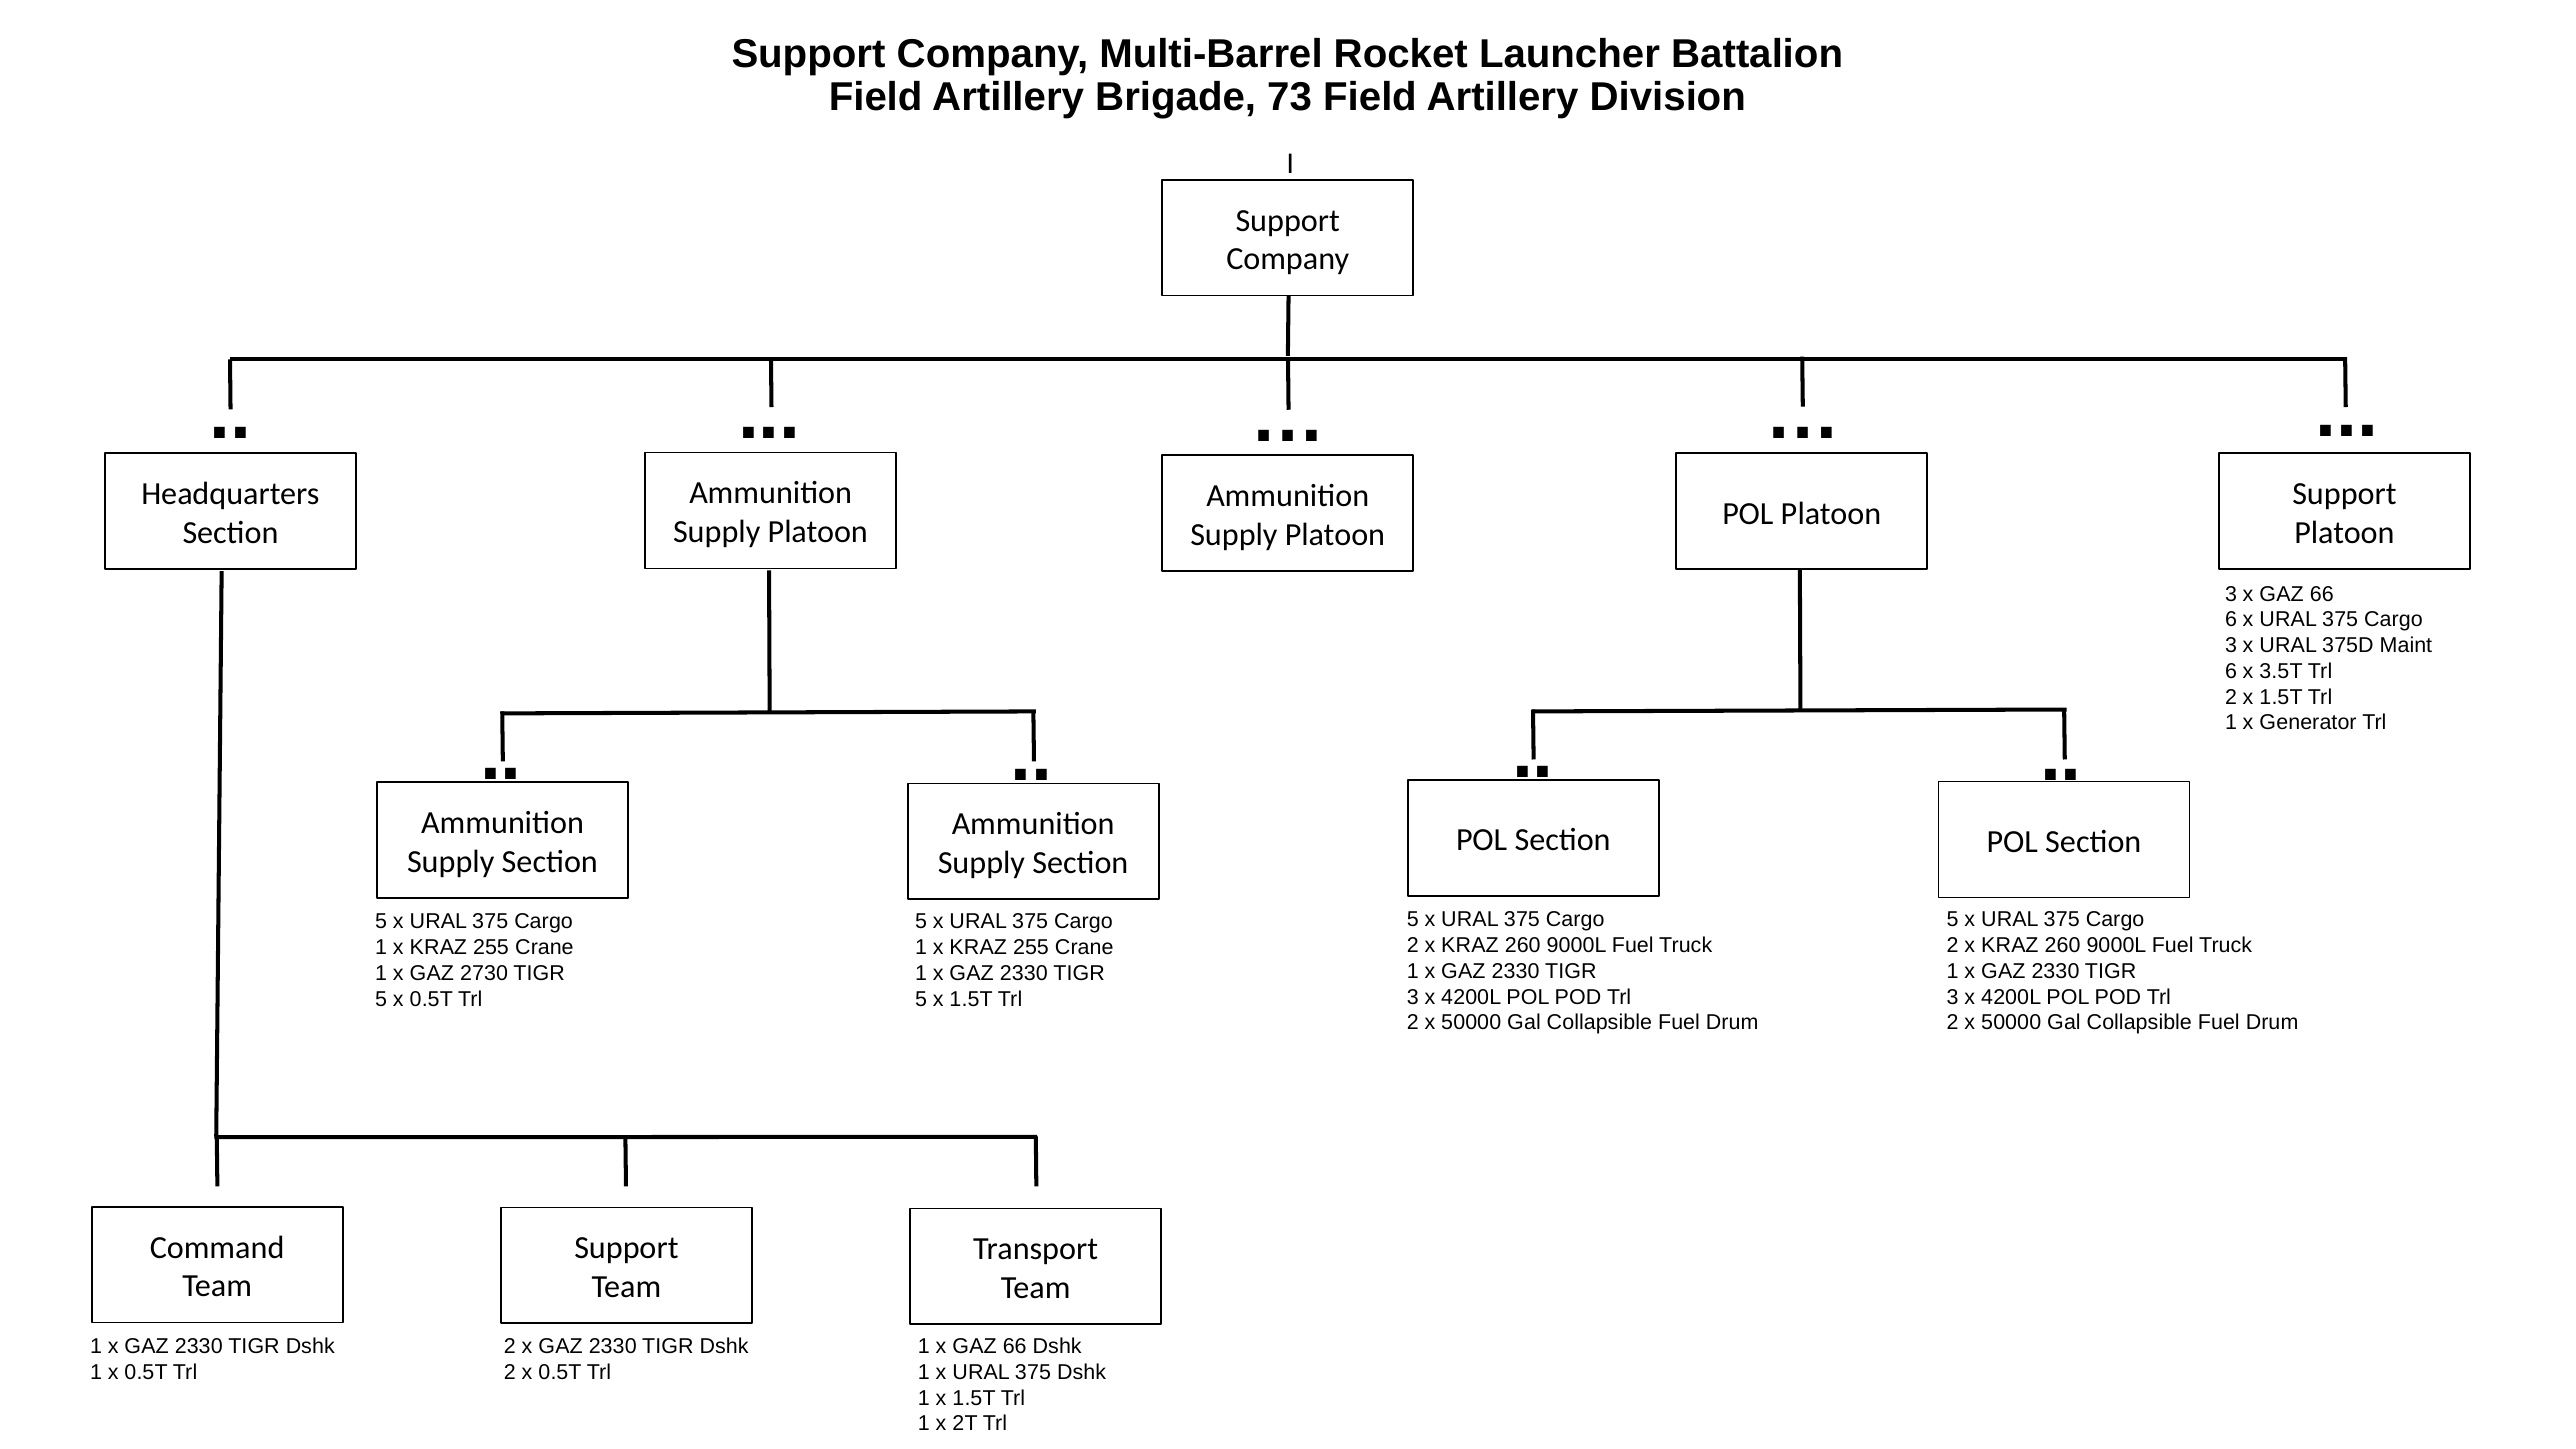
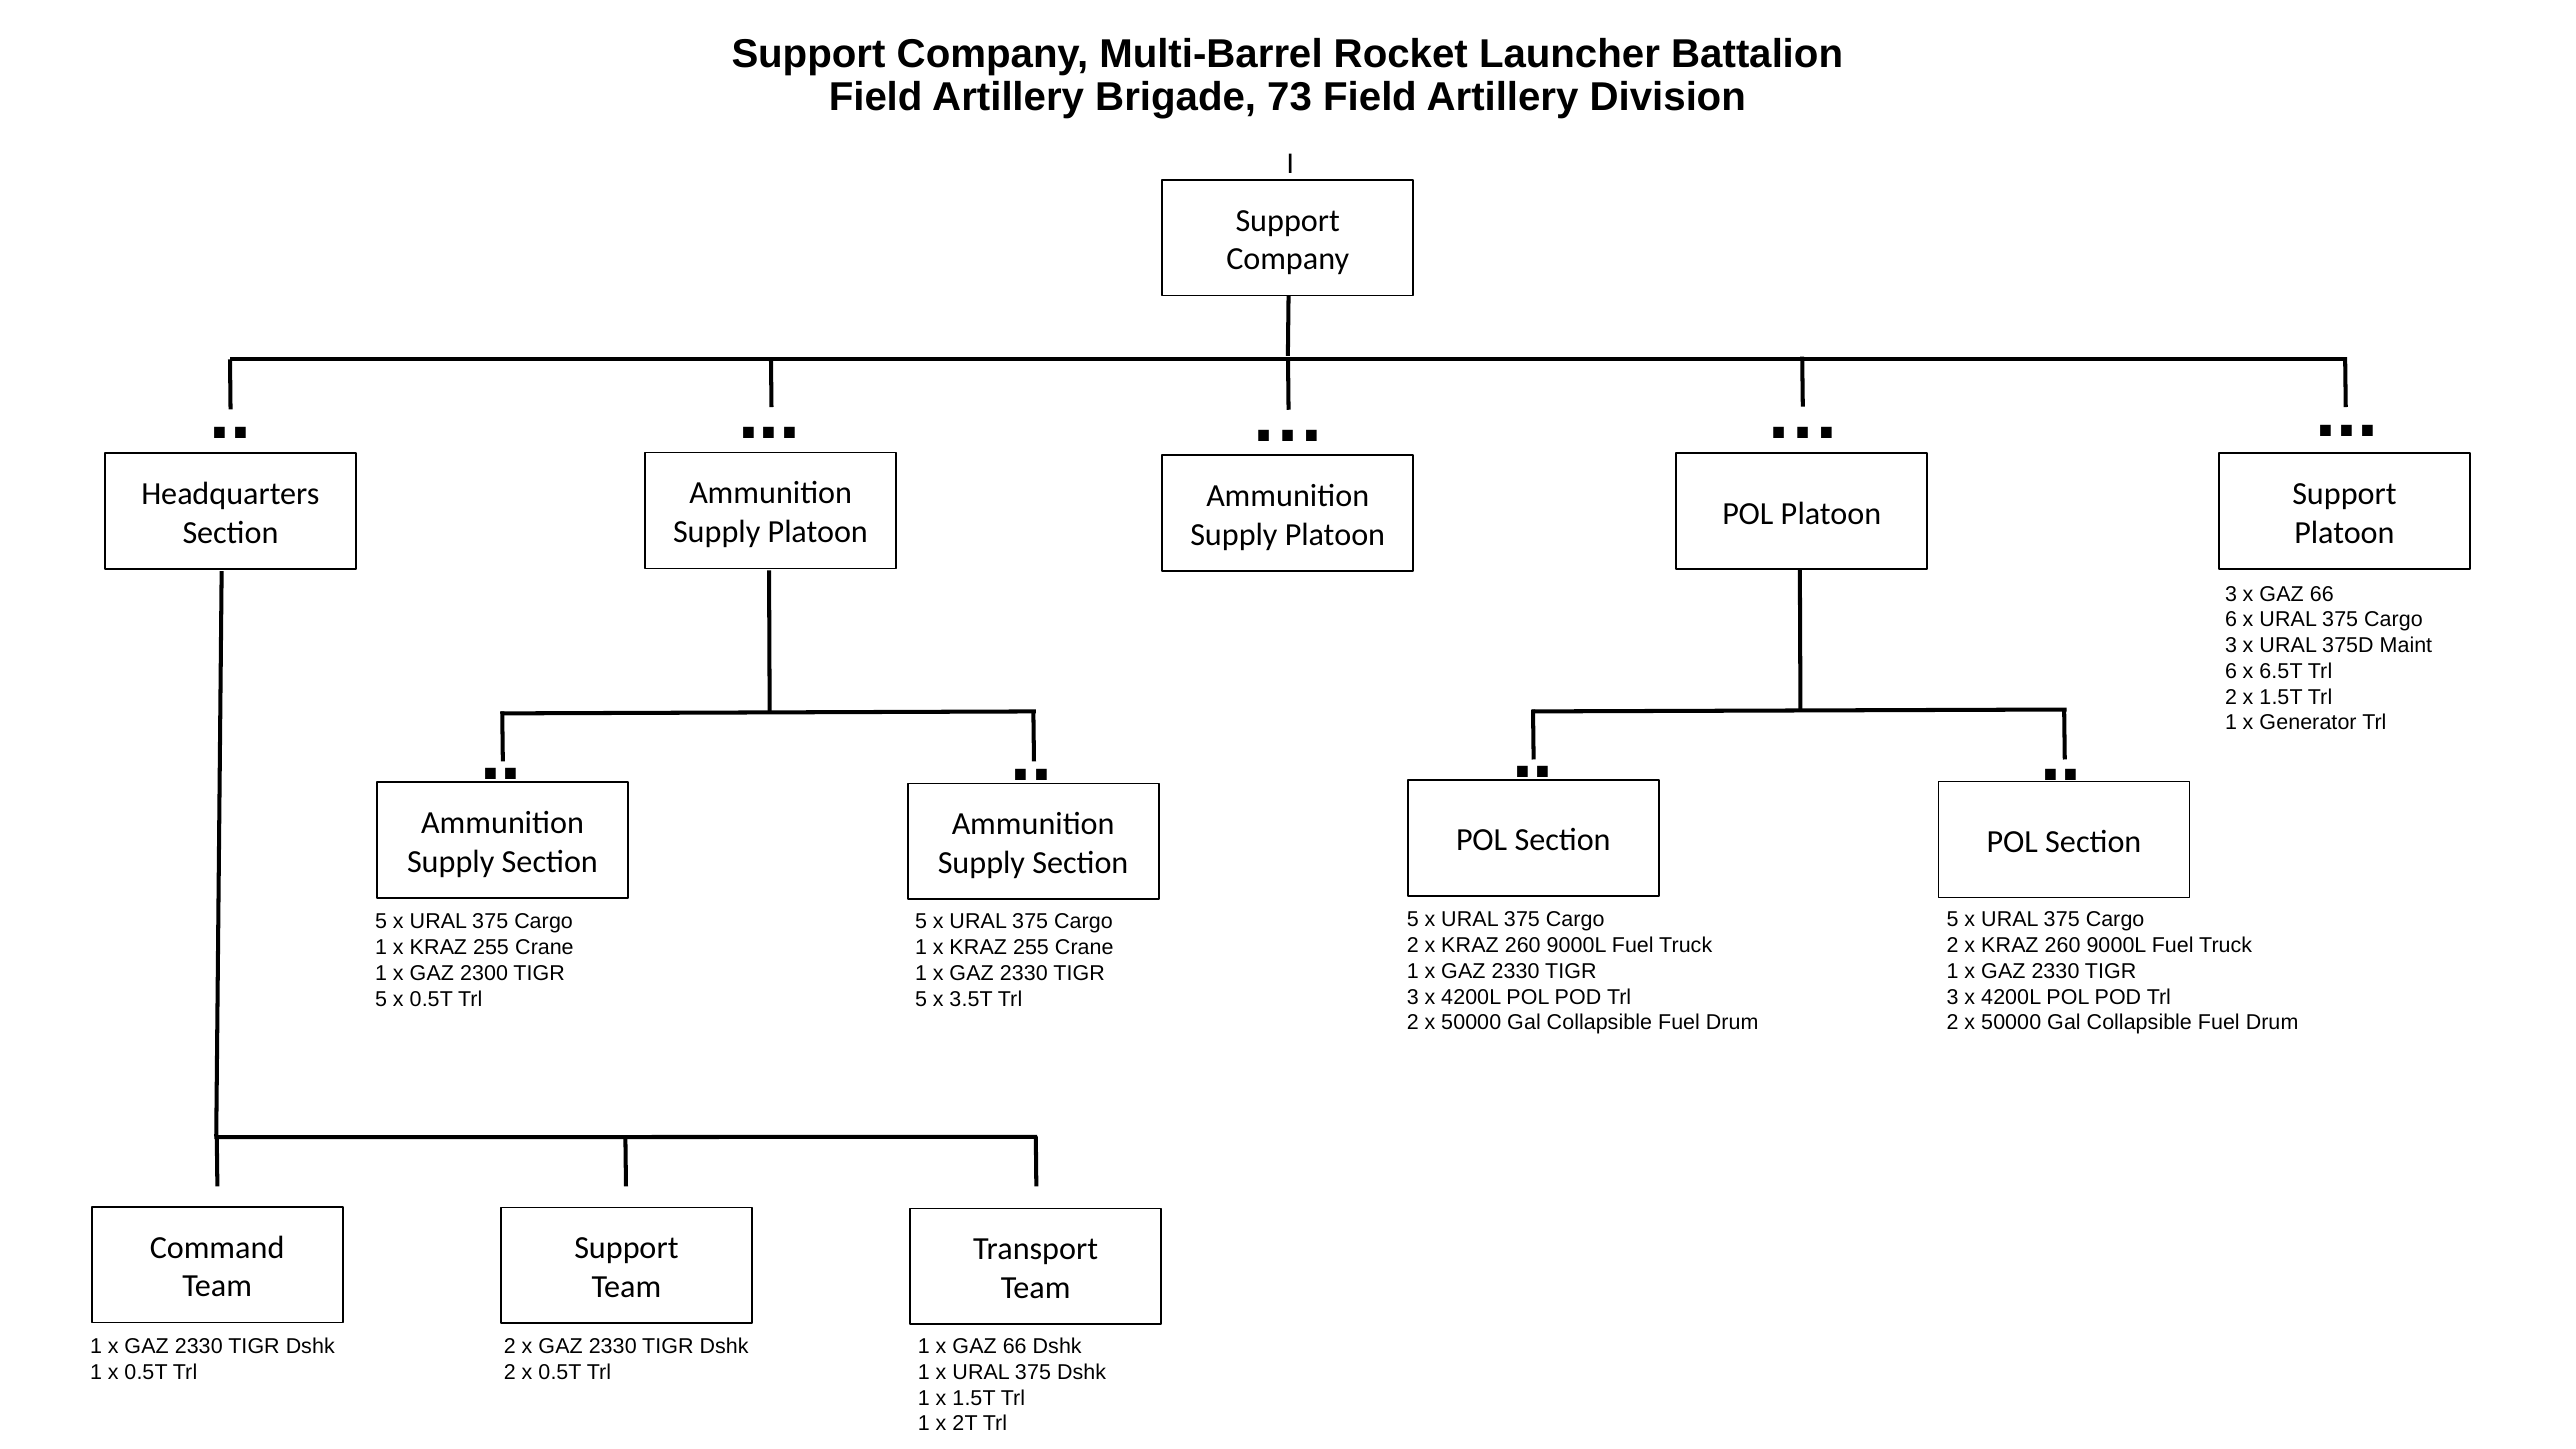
3.5T: 3.5T -> 6.5T (2281, 671)
2730: 2730 -> 2300 (484, 973)
5 x 1.5T: 1.5T -> 3.5T (971, 999)
